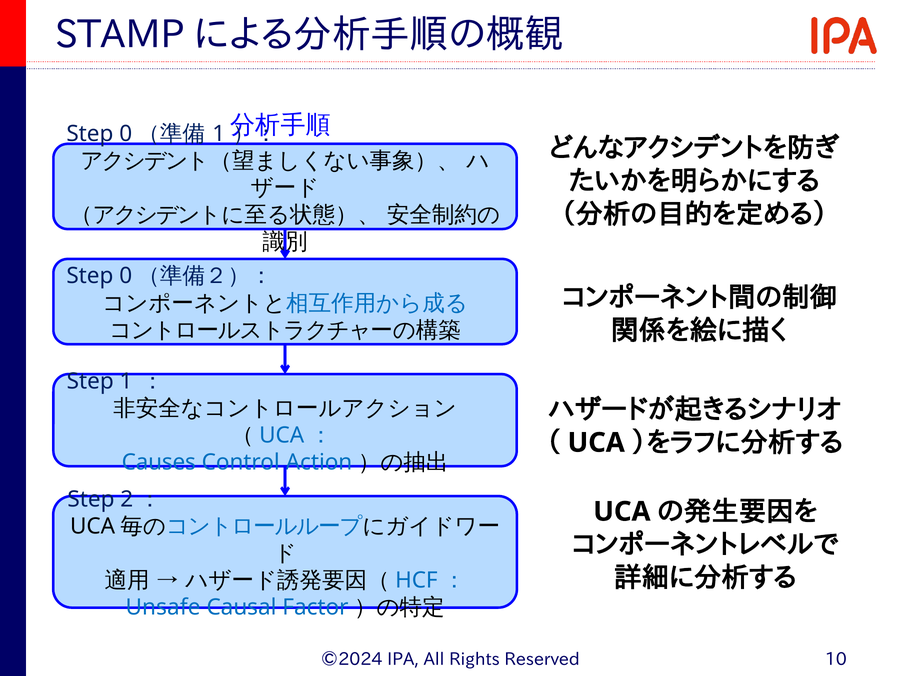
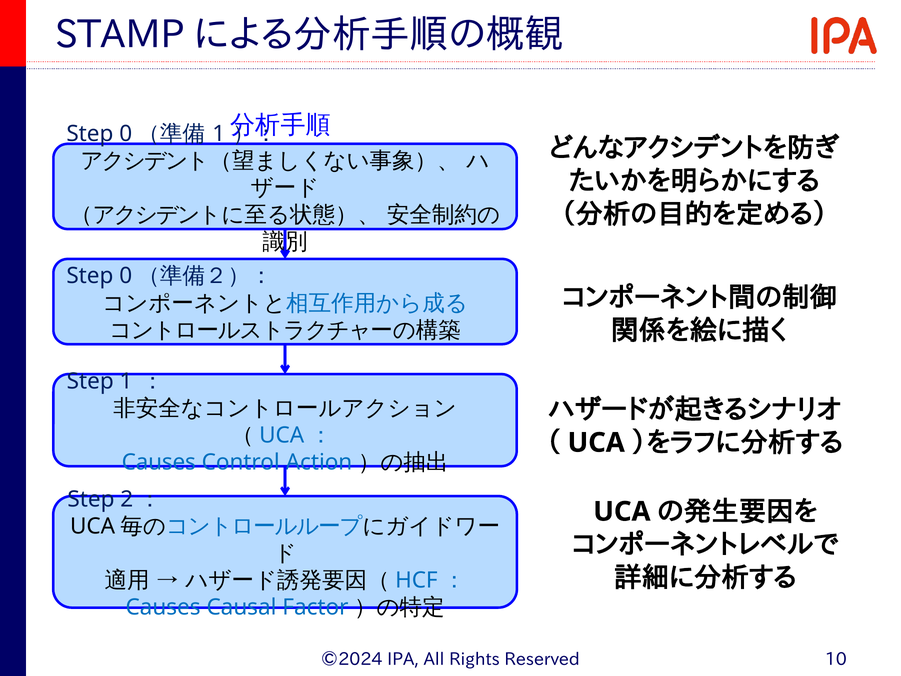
Unsafe: Unsafe -> Causes (163, 607)
